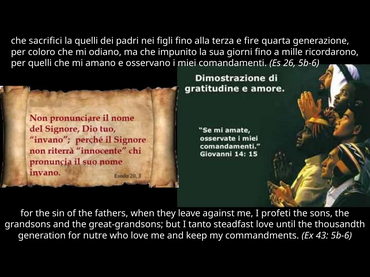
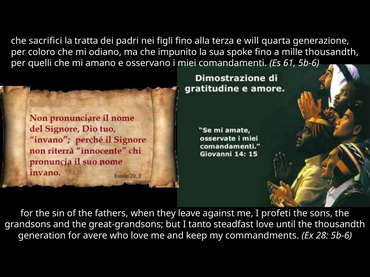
la quelli: quelli -> tratta (86, 41)
fire: fire -> will (251, 41)
giorni: giorni -> spoke (240, 52)
mille ricordarono: ricordarono -> thousandth (332, 52)
26: 26 -> 61 (289, 63)
nutre: nutre -> avere (95, 236)
43: 43 -> 28 (322, 236)
